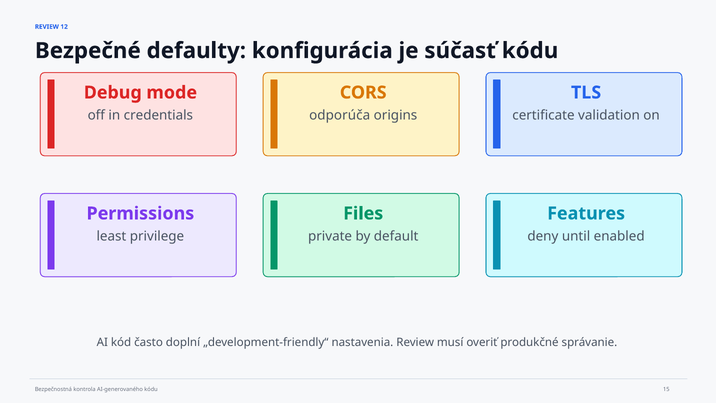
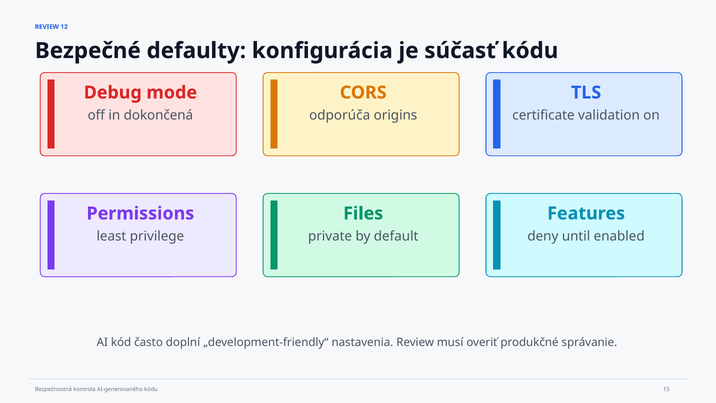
credentials: credentials -> dokončená (158, 115)
